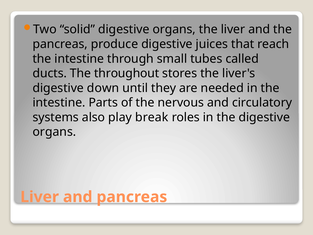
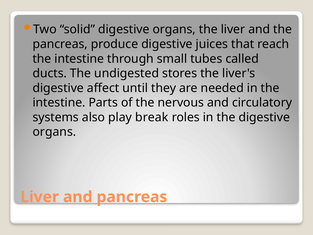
throughout: throughout -> undigested (127, 73)
down: down -> affect (103, 88)
